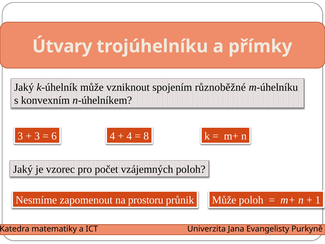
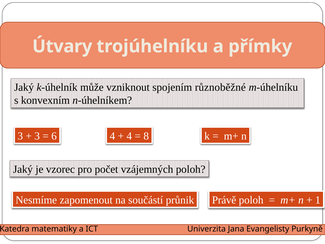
prostoru: prostoru -> součástí (146, 200)
průnik Může: Může -> Právě (224, 200)
